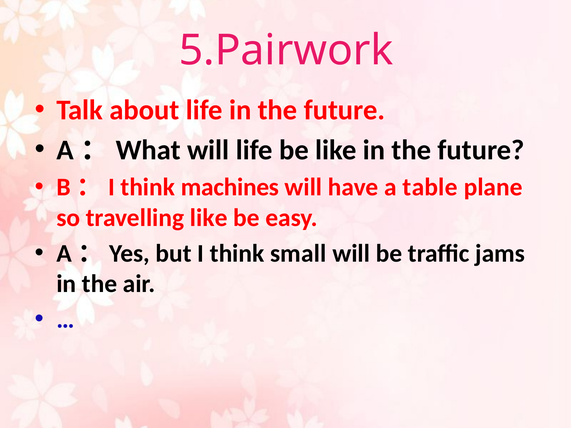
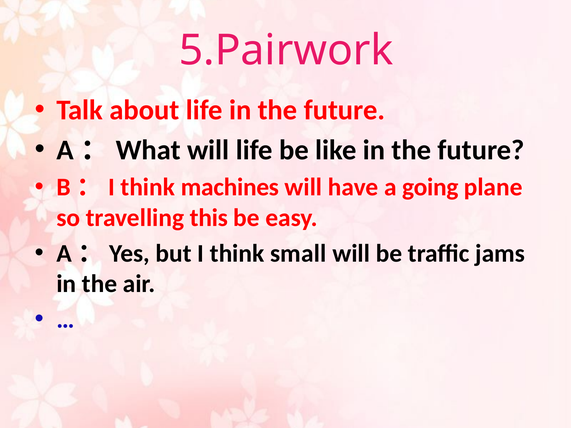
table: table -> going (430, 187)
travelling like: like -> this (209, 218)
